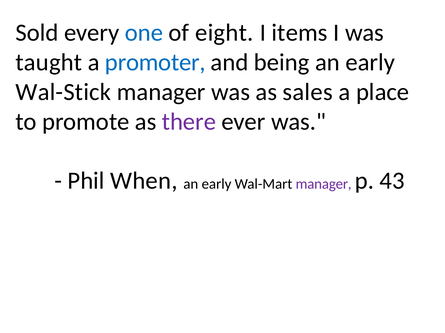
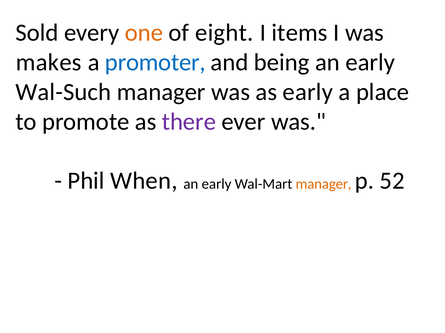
one colour: blue -> orange (144, 33)
taught: taught -> makes (49, 63)
Wal-Stick: Wal-Stick -> Wal-Such (63, 92)
as sales: sales -> early (308, 92)
manager colour: purple -> orange (324, 184)
43: 43 -> 52 (392, 181)
